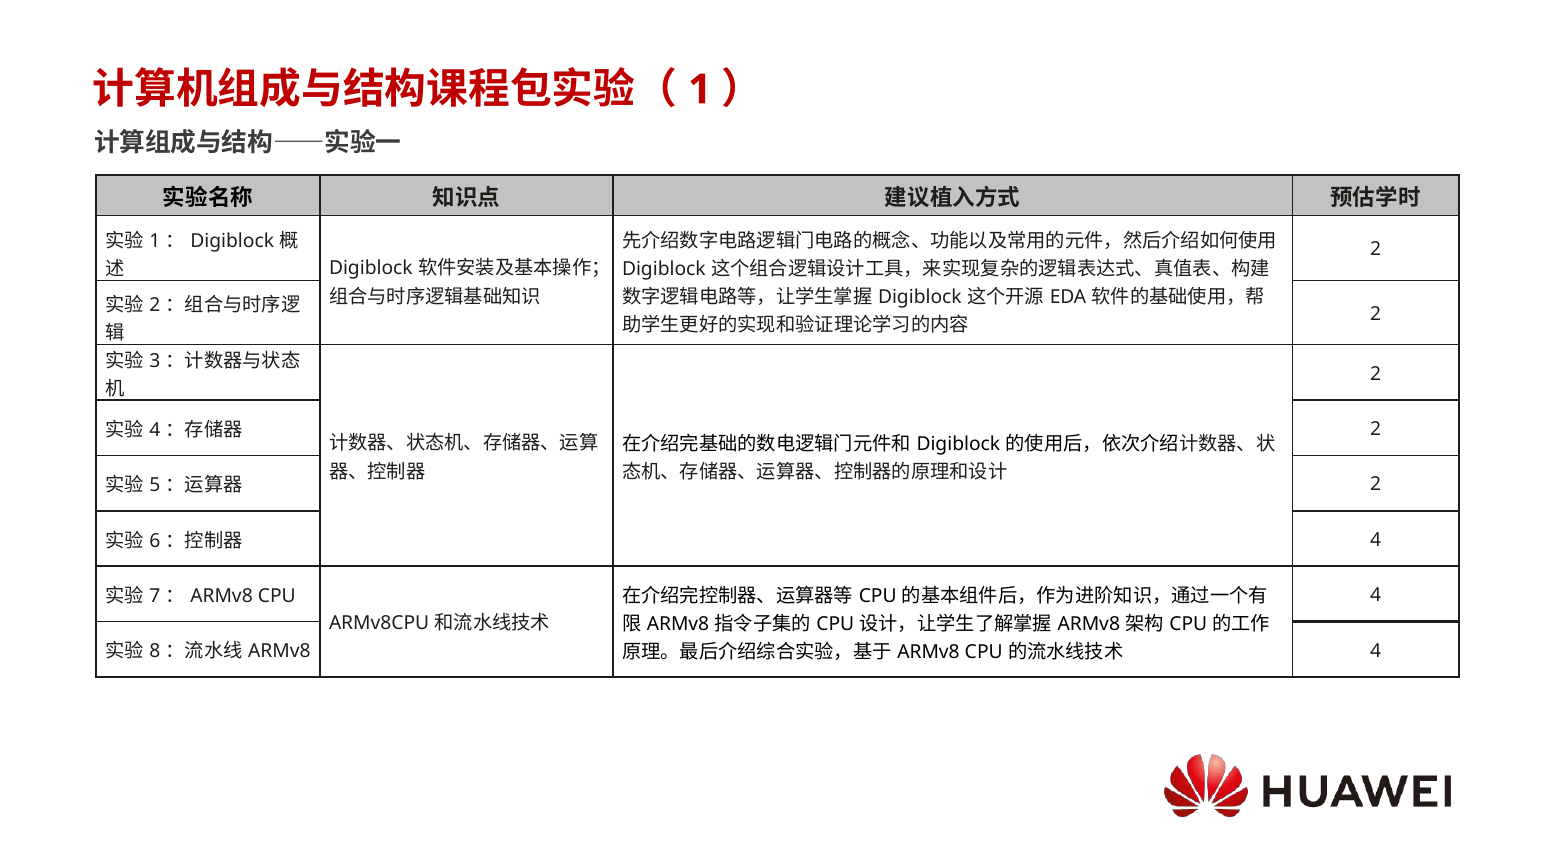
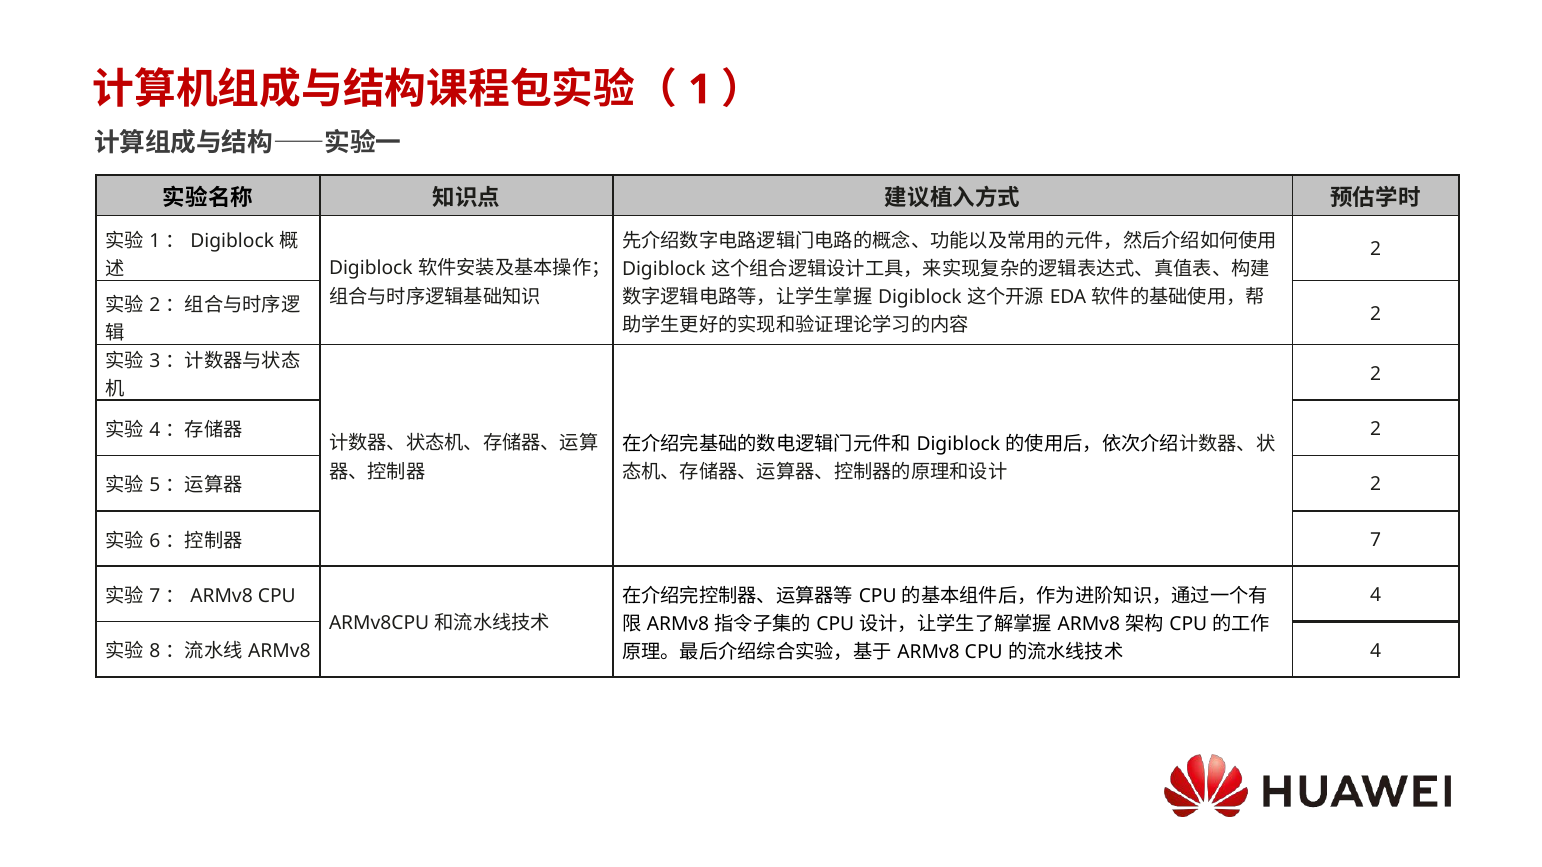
4: 4 -> 7 (1376, 540)
